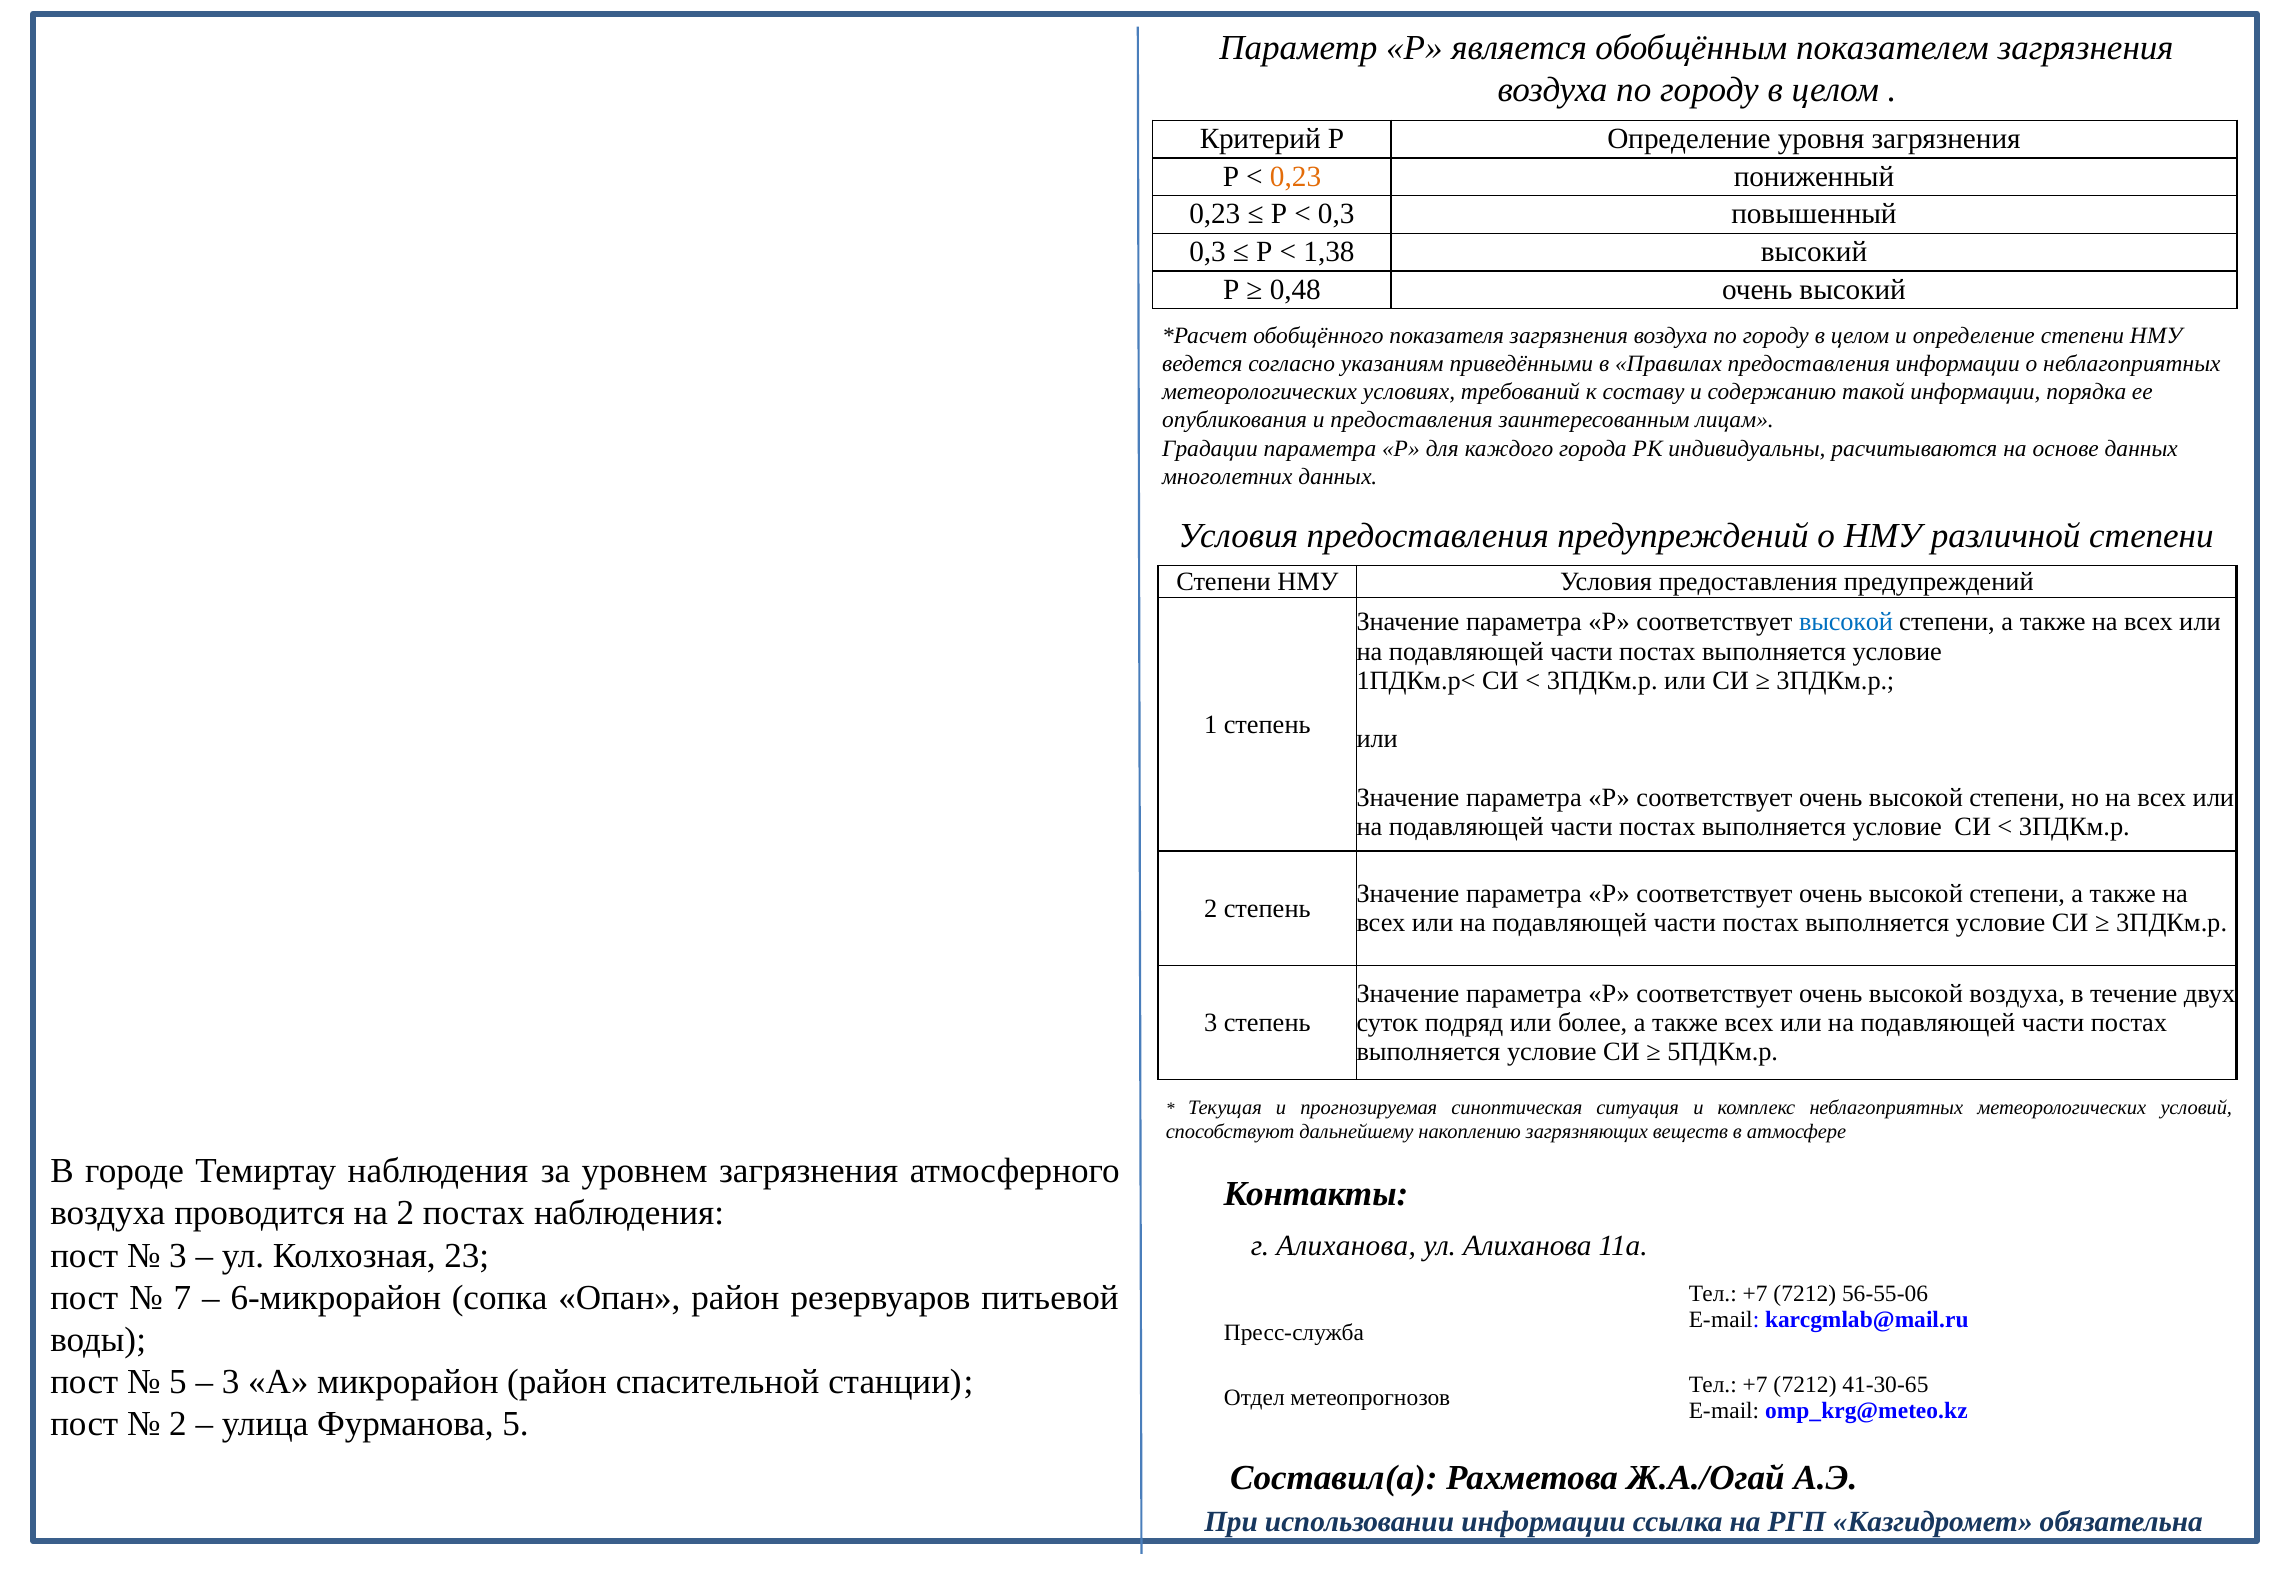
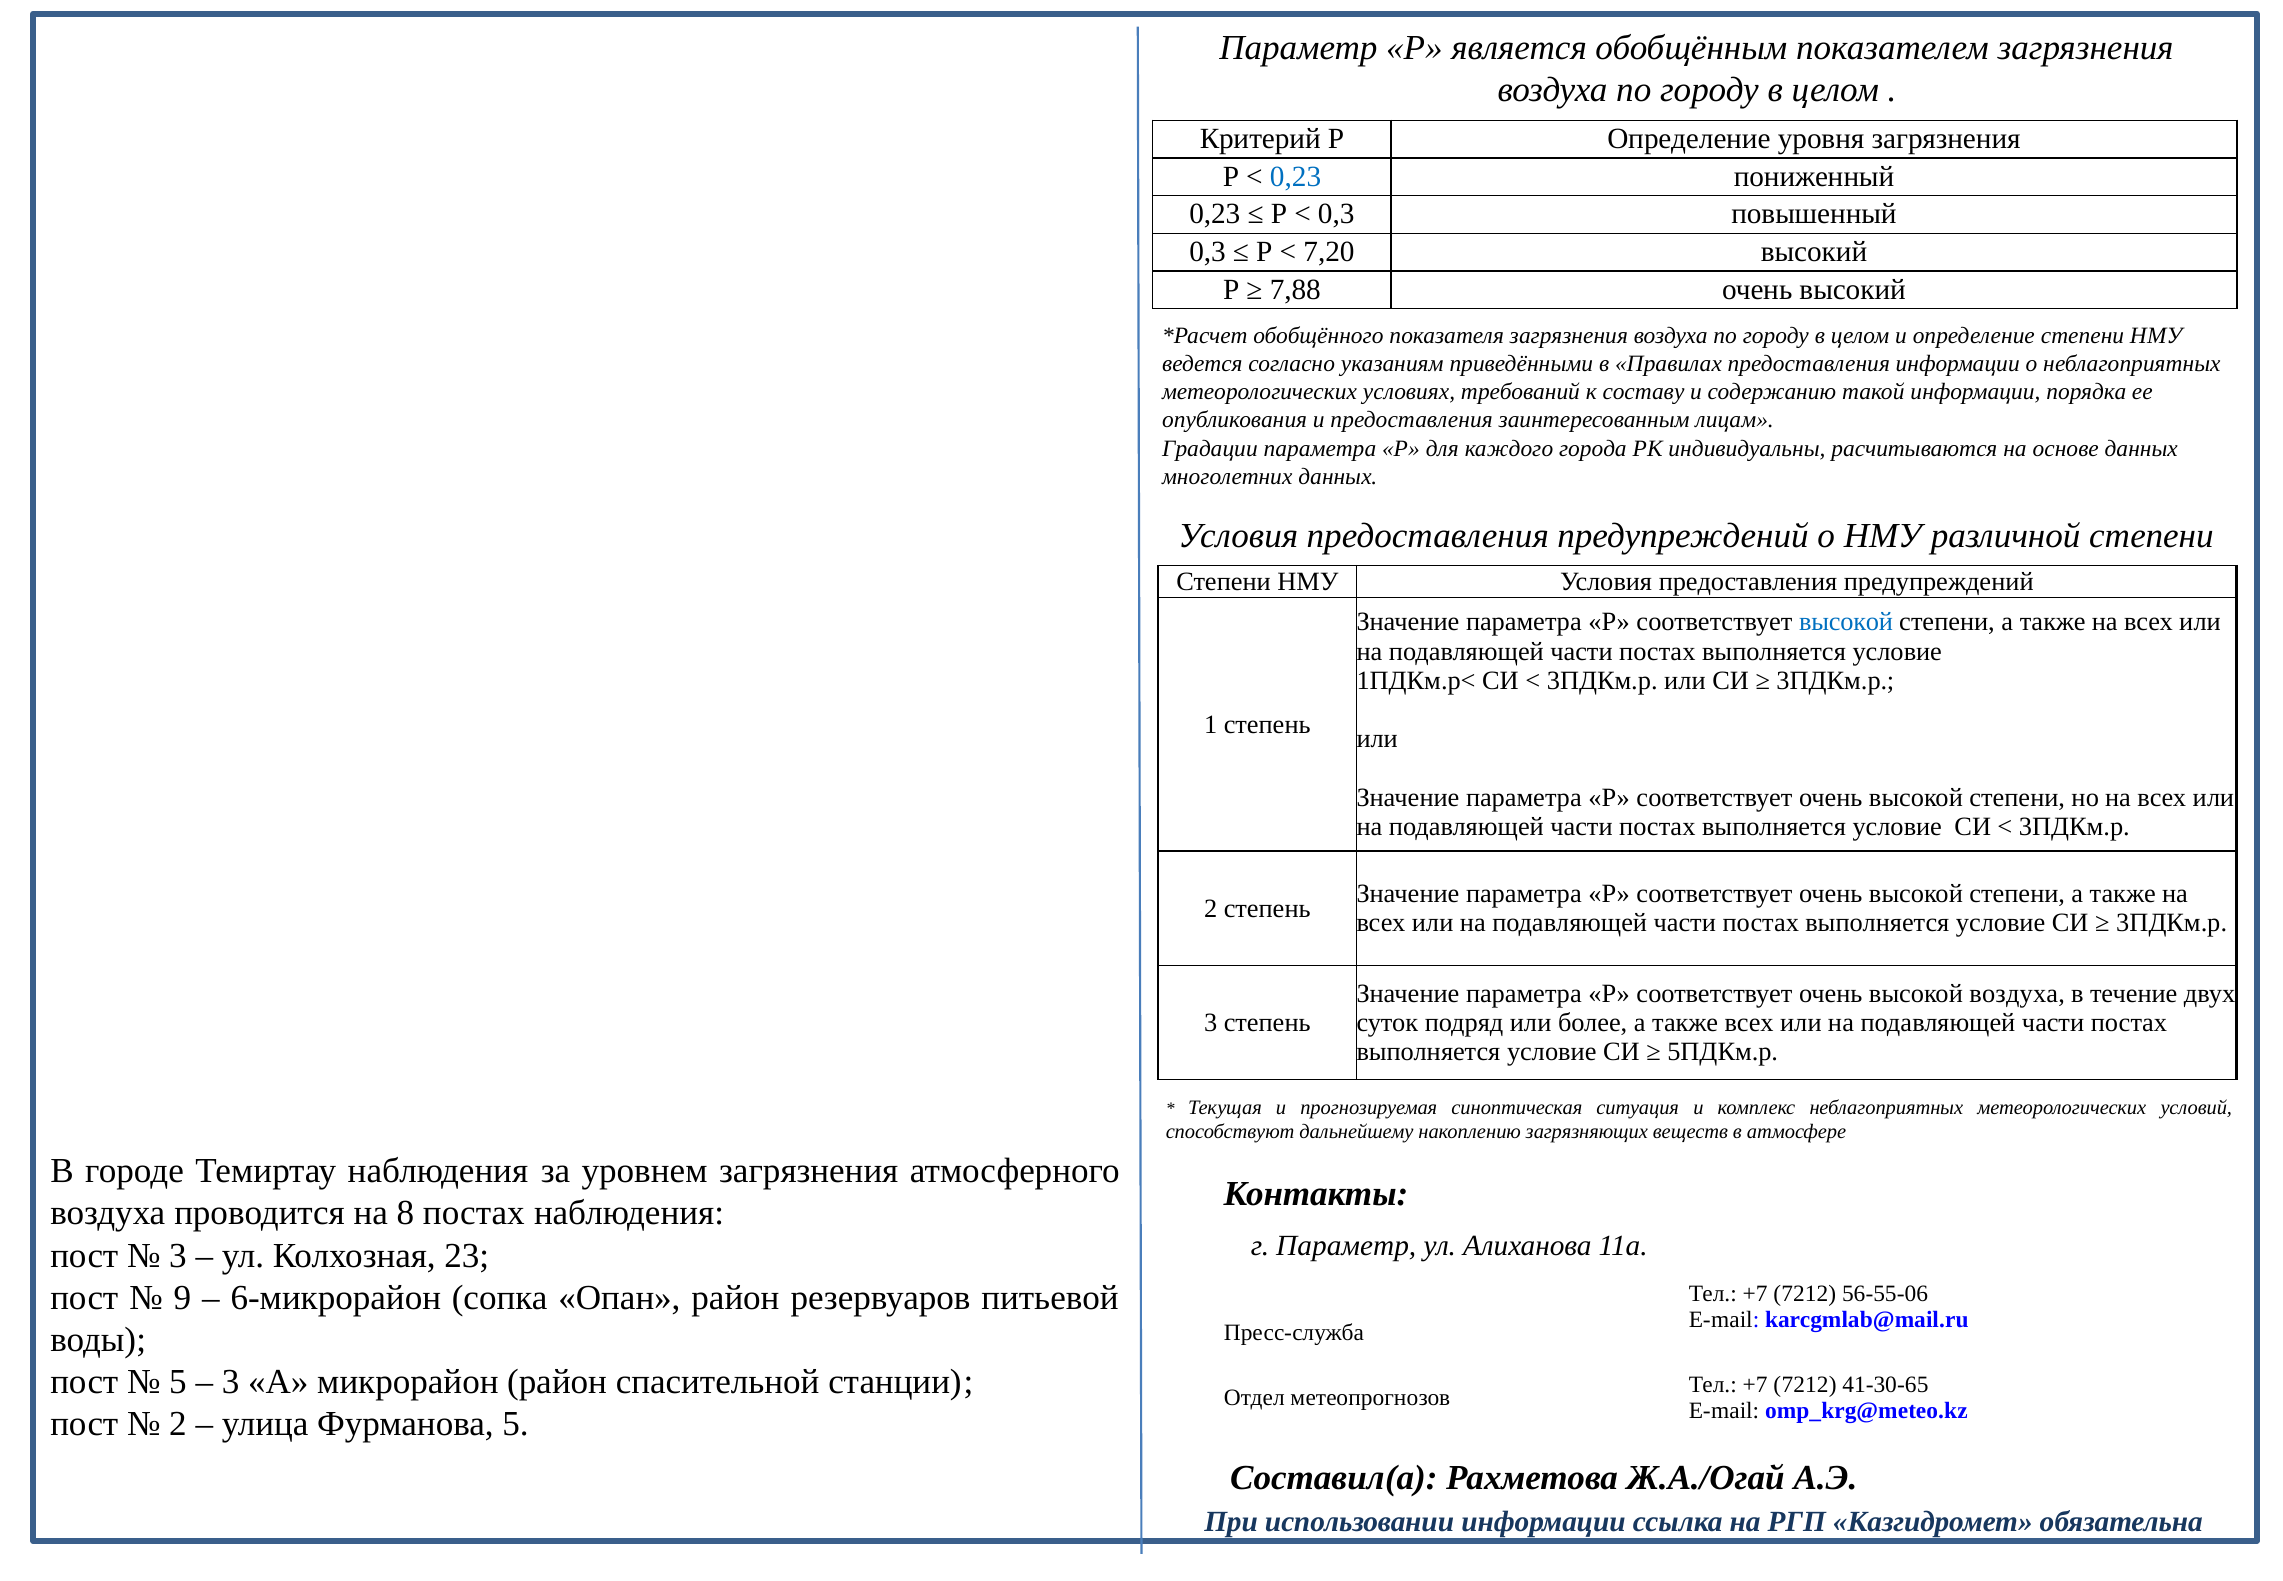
0,23 colour: orange -> blue (1296, 177)
1,38: 1,38 -> 7,20 (1329, 252)
0,48: 0,48 -> 7,88 (1295, 290)
на 2: 2 -> 8 (405, 1213)
г Алиханова: Алиханова -> Параметр (1346, 1245)
7: 7 -> 9 (182, 1297)
